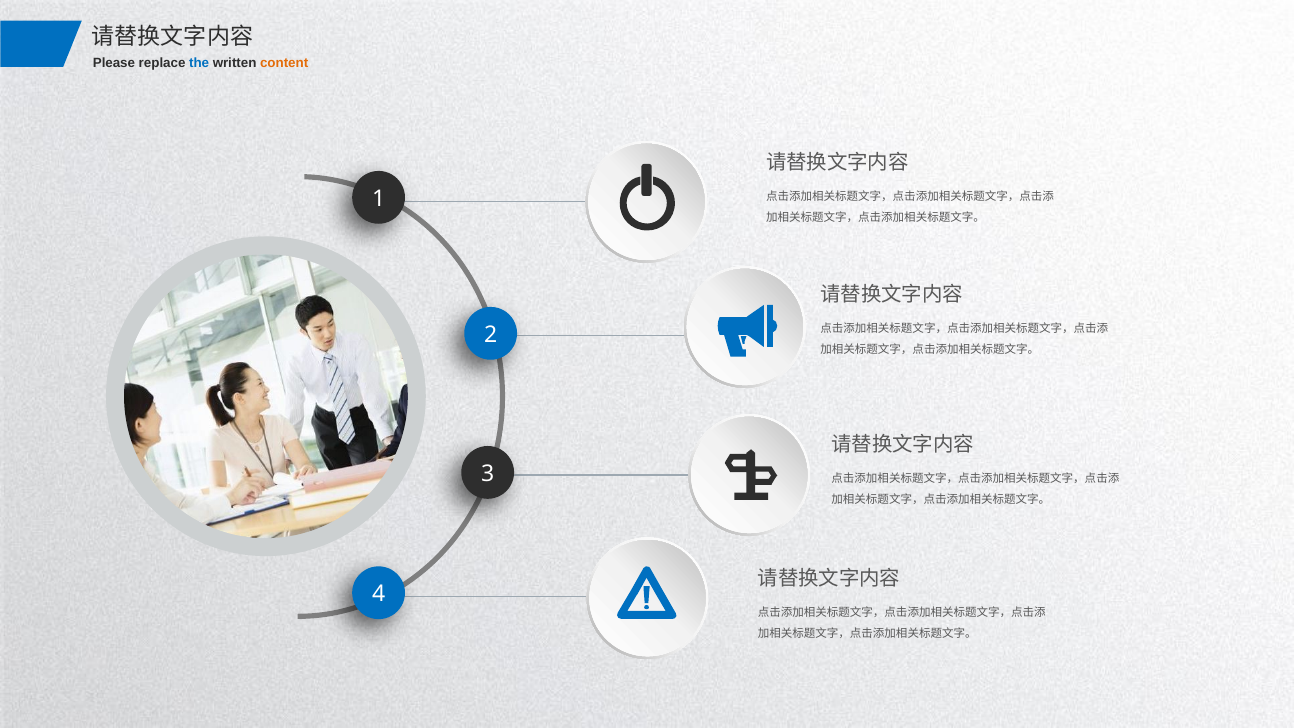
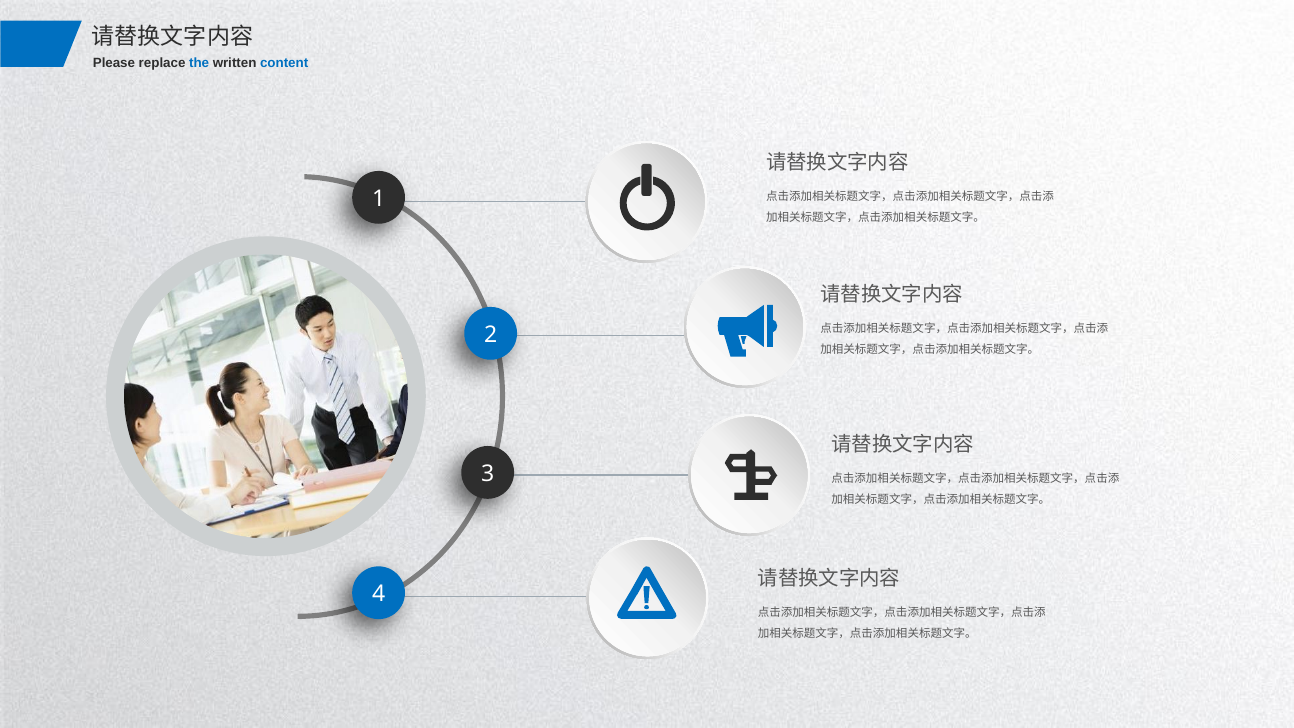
content colour: orange -> blue (284, 63)
